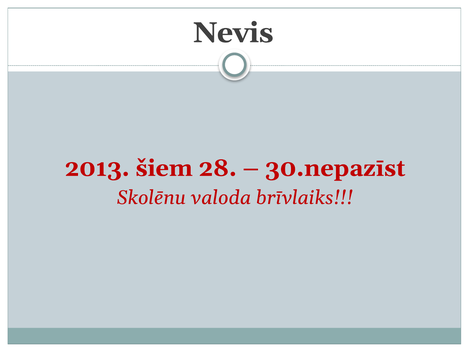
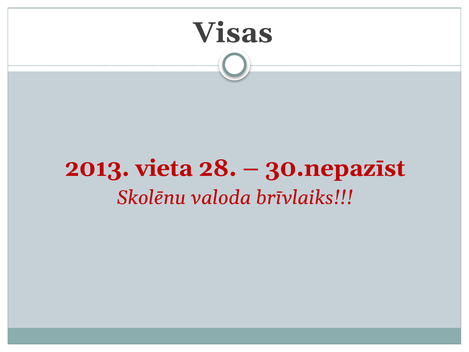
Nevis: Nevis -> Visas (233, 33)
šiem: šiem -> vieta (164, 168)
